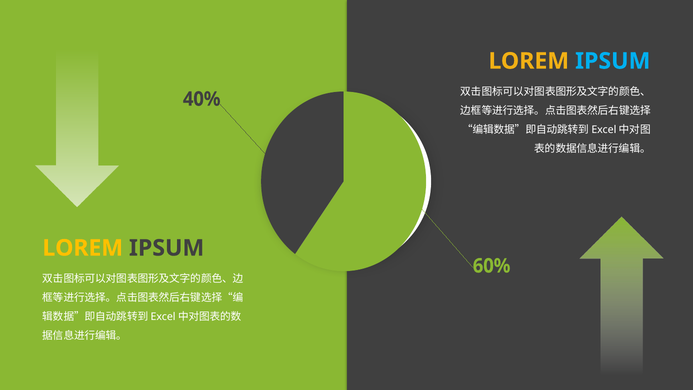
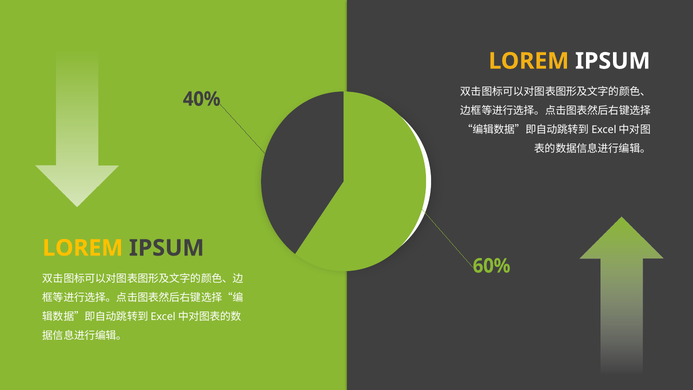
IPSUM colour: light blue -> white (613, 61)
